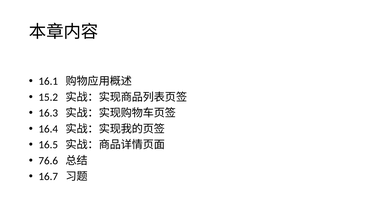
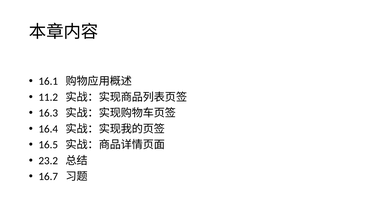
15.2: 15.2 -> 11.2 (48, 97)
76.6: 76.6 -> 23.2 (48, 161)
